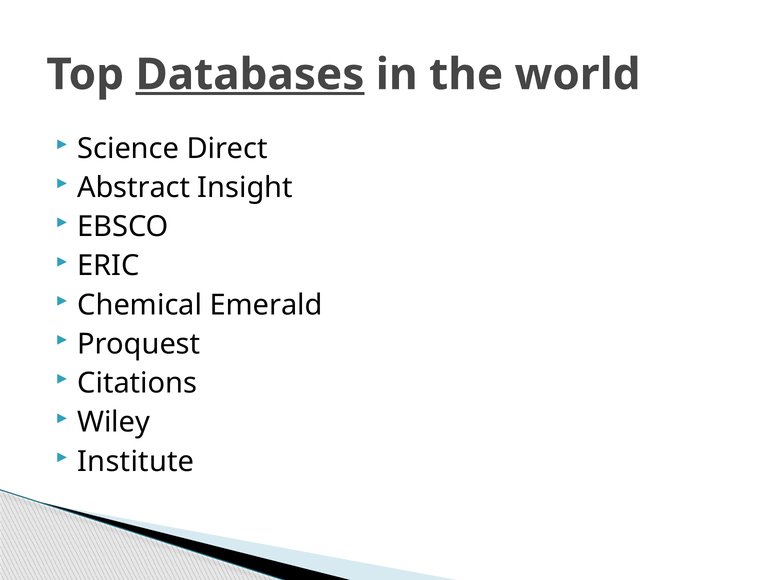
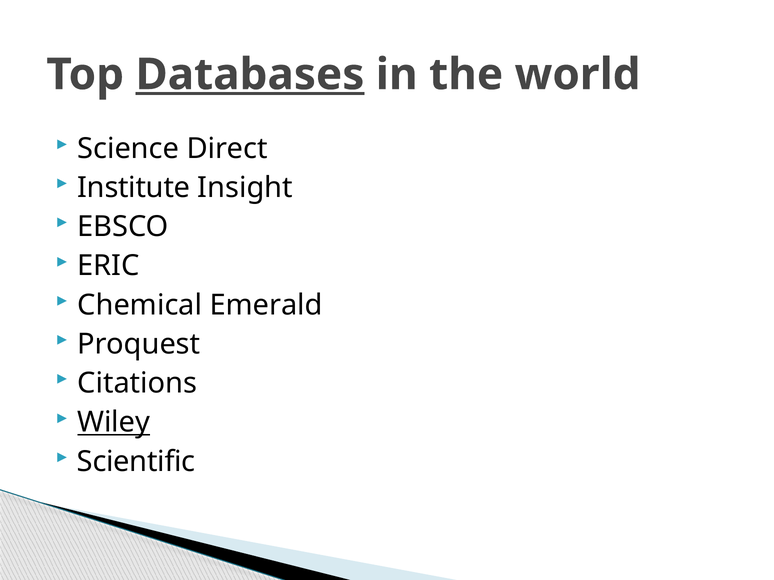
Abstract: Abstract -> Institute (134, 188)
Wiley underline: none -> present (114, 423)
Institute: Institute -> Scientific (136, 462)
